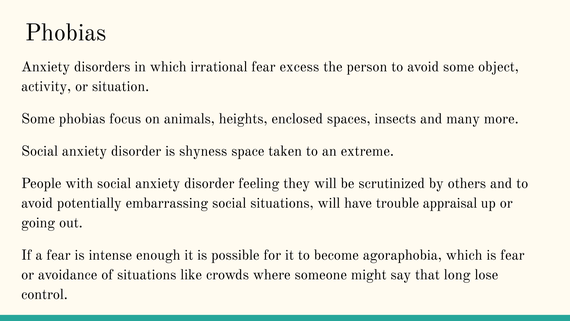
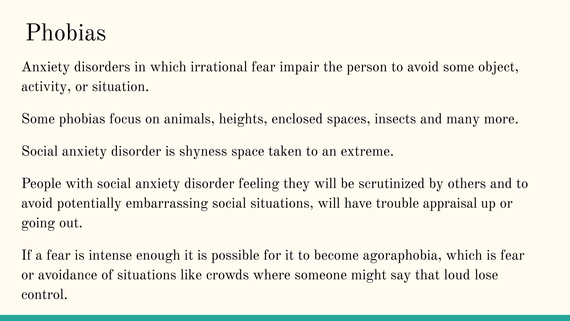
excess: excess -> impair (299, 67)
long: long -> loud (457, 275)
